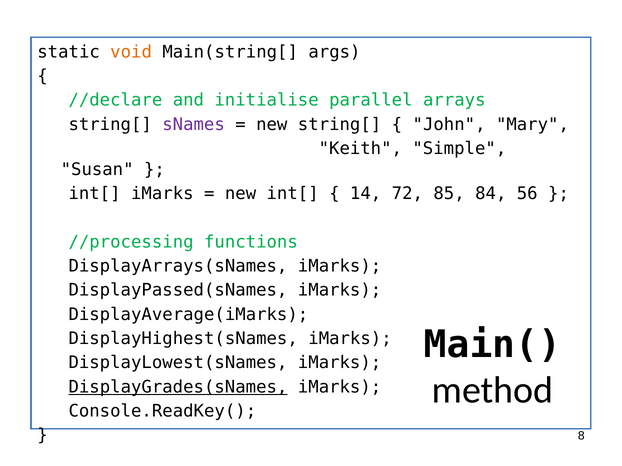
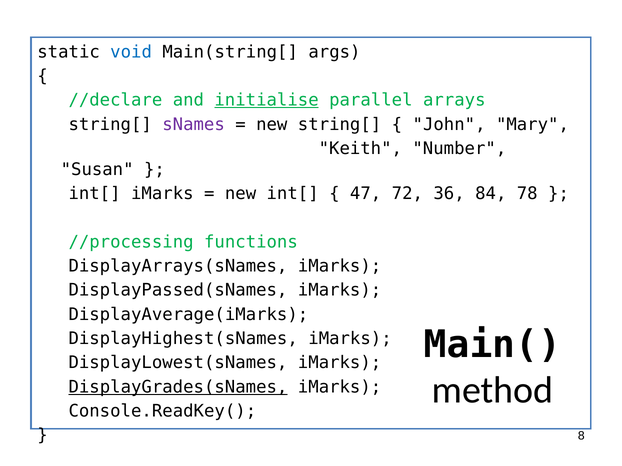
void colour: orange -> blue (131, 52)
initialise underline: none -> present (267, 100)
Simple: Simple -> Number (459, 149)
14: 14 -> 47 (366, 194)
85: 85 -> 36 (449, 194)
56: 56 -> 78 (527, 194)
